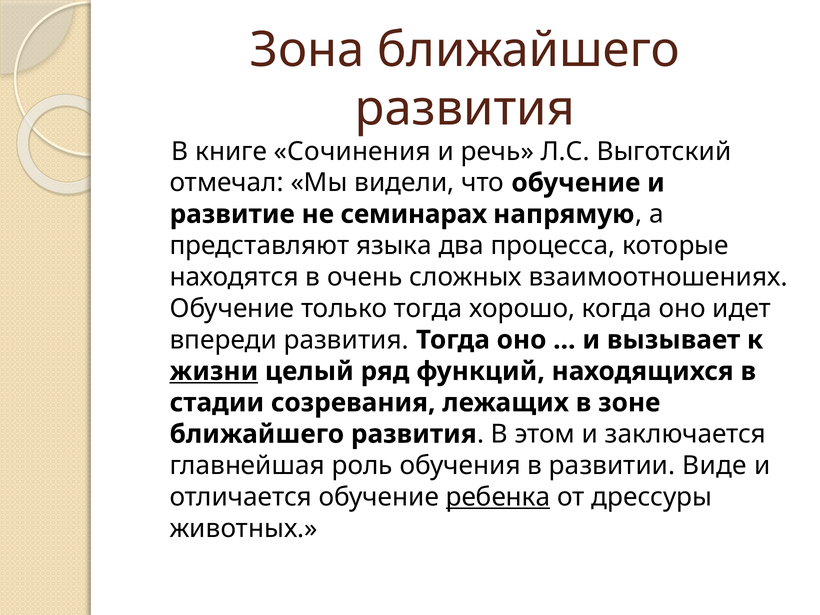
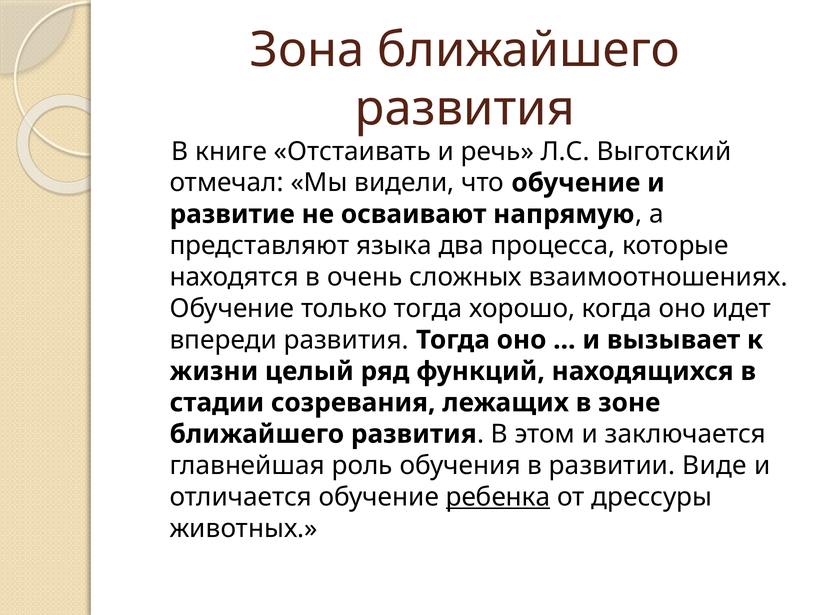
Сочинения: Сочинения -> Отстаивать (352, 151)
семинарах: семинарах -> осваивают (414, 214)
жизни underline: present -> none (214, 371)
